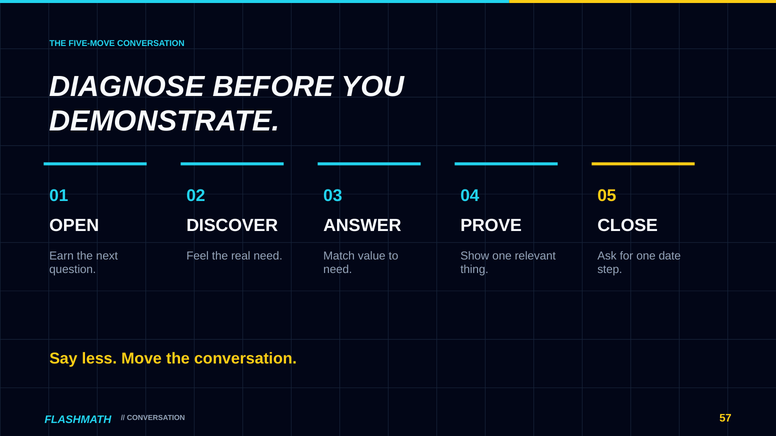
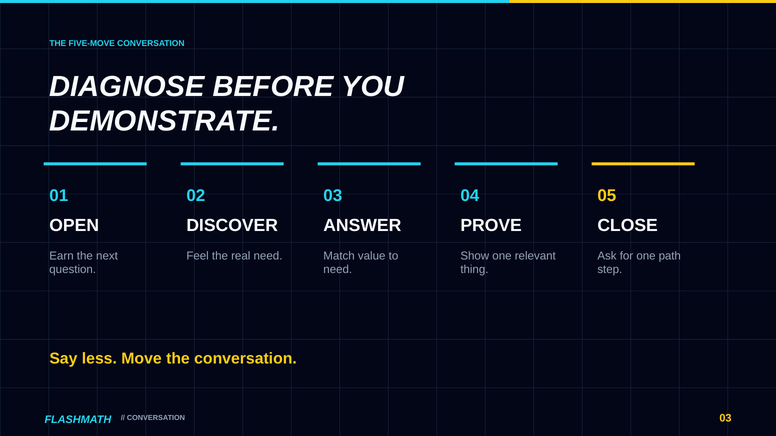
date: date -> path (670, 256)
CONVERSATION 57: 57 -> 03 (725, 419)
